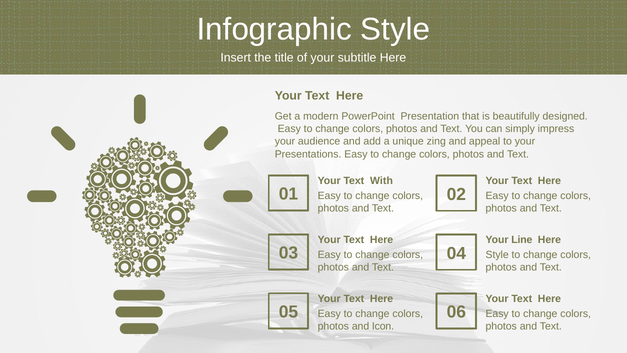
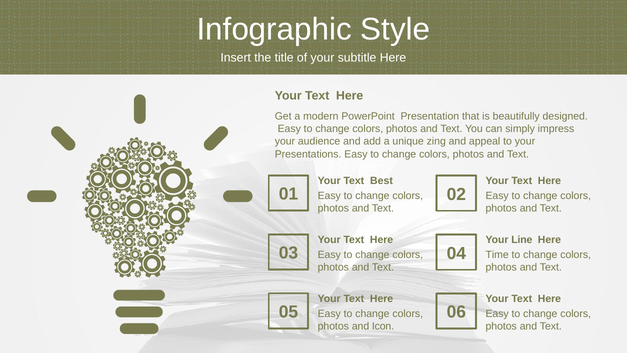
With: With -> Best (381, 181)
04 Style: Style -> Time (497, 255)
